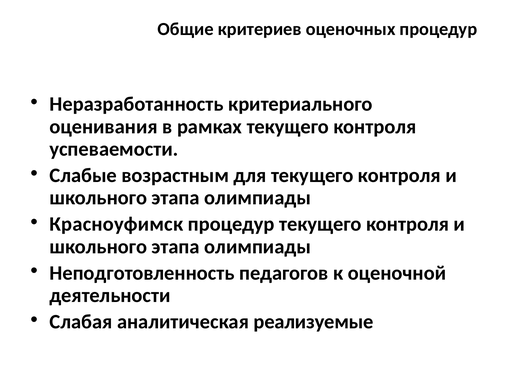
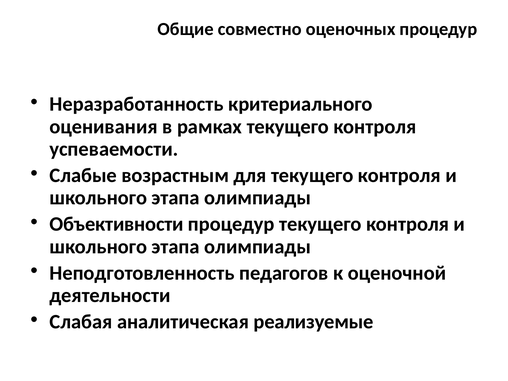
критериев: критериев -> совместно (260, 29)
Красноуфимск: Красноуфимск -> Объективности (117, 224)
